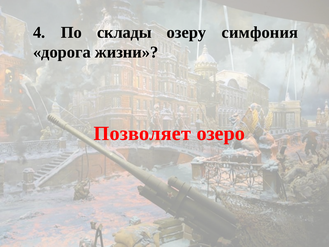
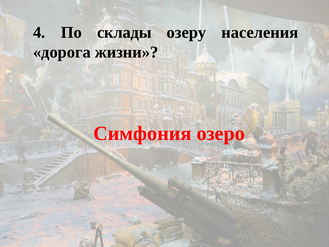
симфония: симфония -> населения (260, 32)
Позволяет: Позволяет -> Симфония (142, 133)
